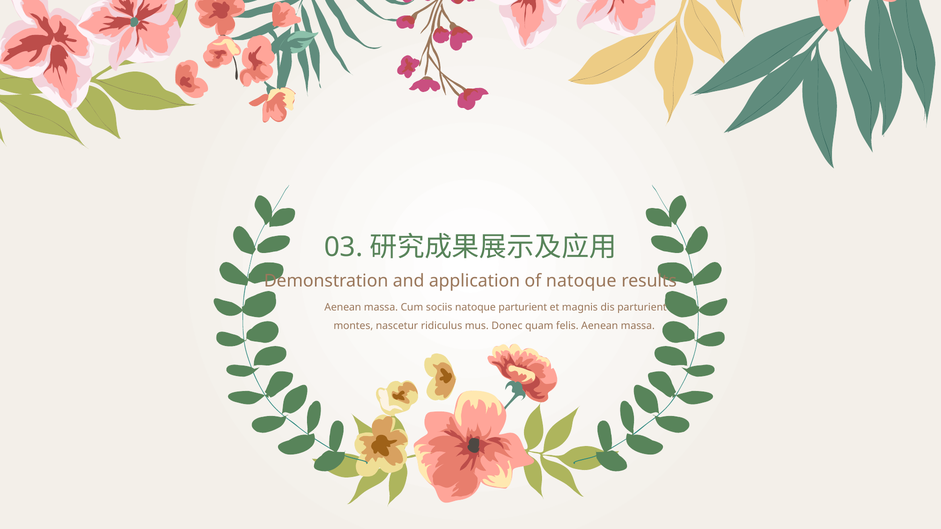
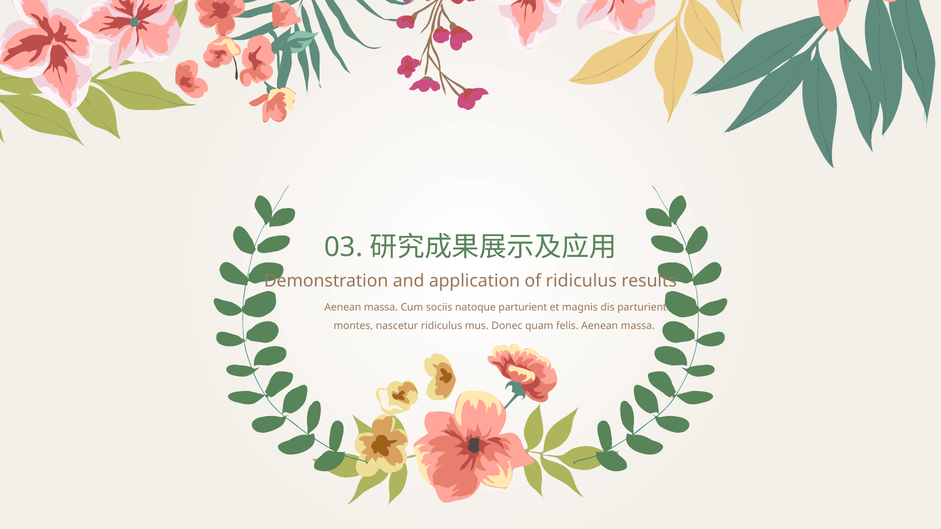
of natoque: natoque -> ridiculus (581, 281)
